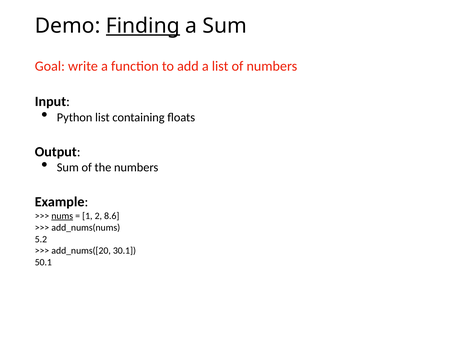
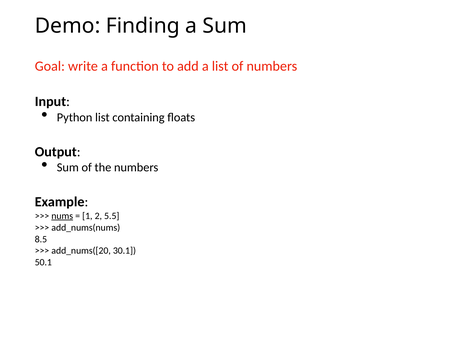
Finding underline: present -> none (143, 26)
8.6: 8.6 -> 5.5 (112, 216)
5.2: 5.2 -> 8.5 (41, 239)
